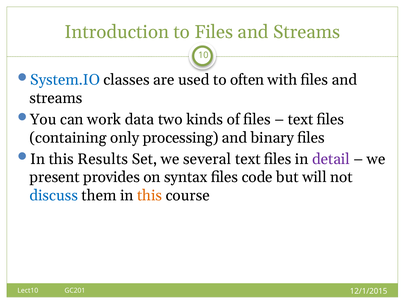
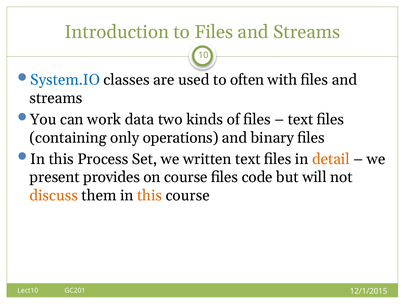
processing: processing -> operations (181, 138)
Results: Results -> Process (103, 159)
several: several -> written (207, 159)
detail colour: purple -> orange (331, 159)
on syntax: syntax -> course (186, 177)
discuss colour: blue -> orange (54, 195)
